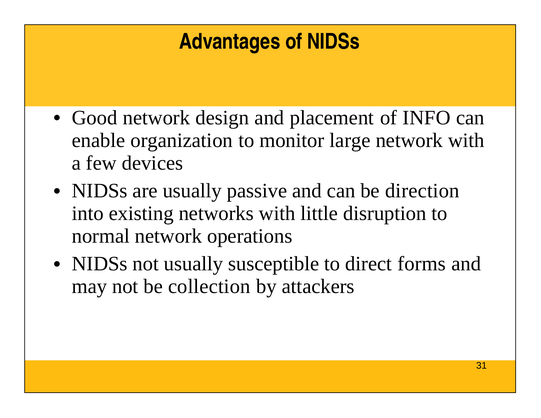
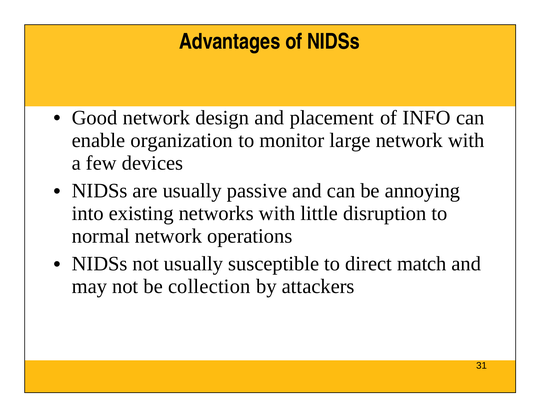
direction: direction -> annoying (422, 191)
forms: forms -> match (422, 264)
